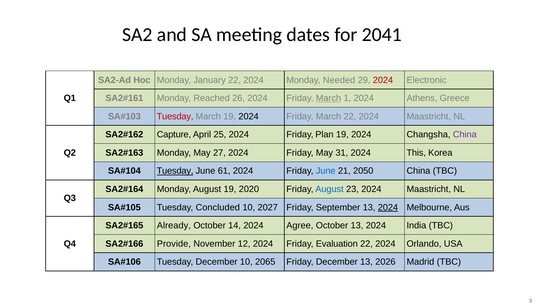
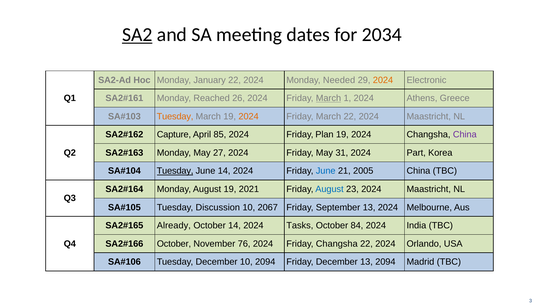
SA2 underline: none -> present (137, 35)
2041: 2041 -> 2034 (382, 35)
2024 colour: red -> orange (383, 80)
Tuesday colour: red -> orange (175, 116)
2024 colour: black -> orange (249, 116)
25: 25 -> 85 (220, 135)
This: This -> Part (416, 153)
June 61: 61 -> 14 (224, 171)
2050: 2050 -> 2005 (363, 171)
2020: 2020 -> 2021 (249, 189)
Concluded: Concluded -> Discussion (218, 207)
2027: 2027 -> 2067 (268, 207)
2024 underline: present -> none (388, 207)
Agree: Agree -> Tasks (300, 226)
October 13: 13 -> 84 (357, 226)
Provide: Provide -> October (174, 244)
12: 12 -> 76 (244, 244)
Friday Evaluation: Evaluation -> Changsha (337, 244)
10 2065: 2065 -> 2094 (265, 262)
13 2026: 2026 -> 2094 (385, 262)
